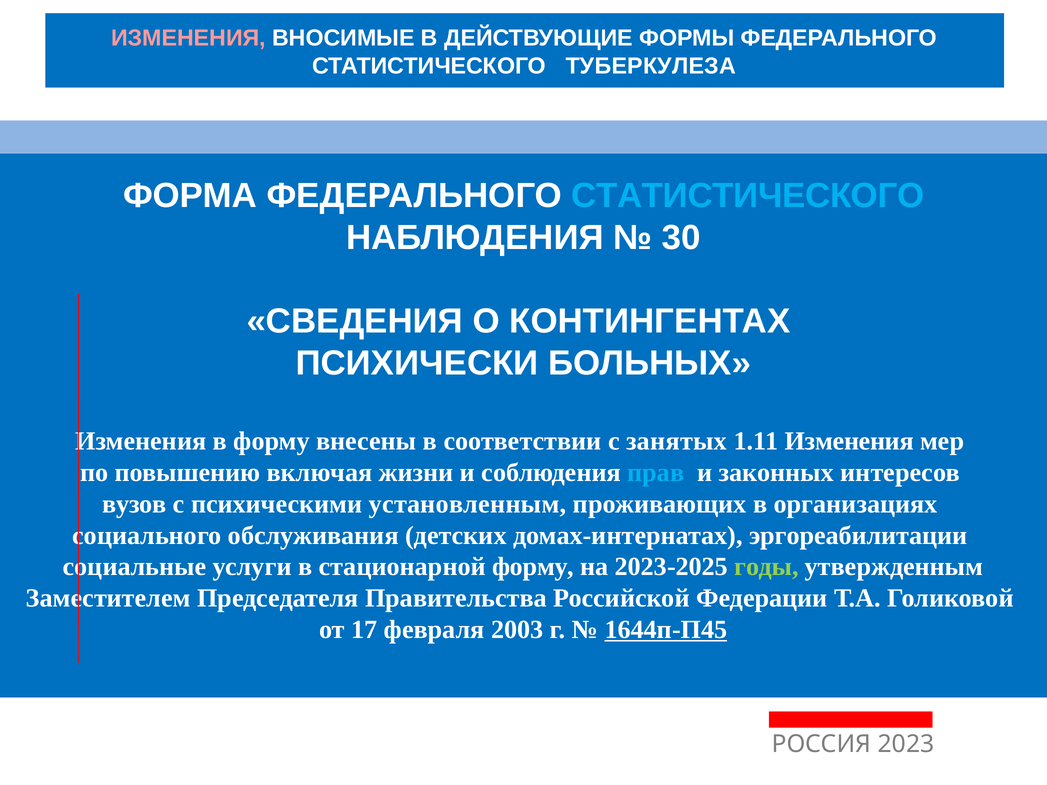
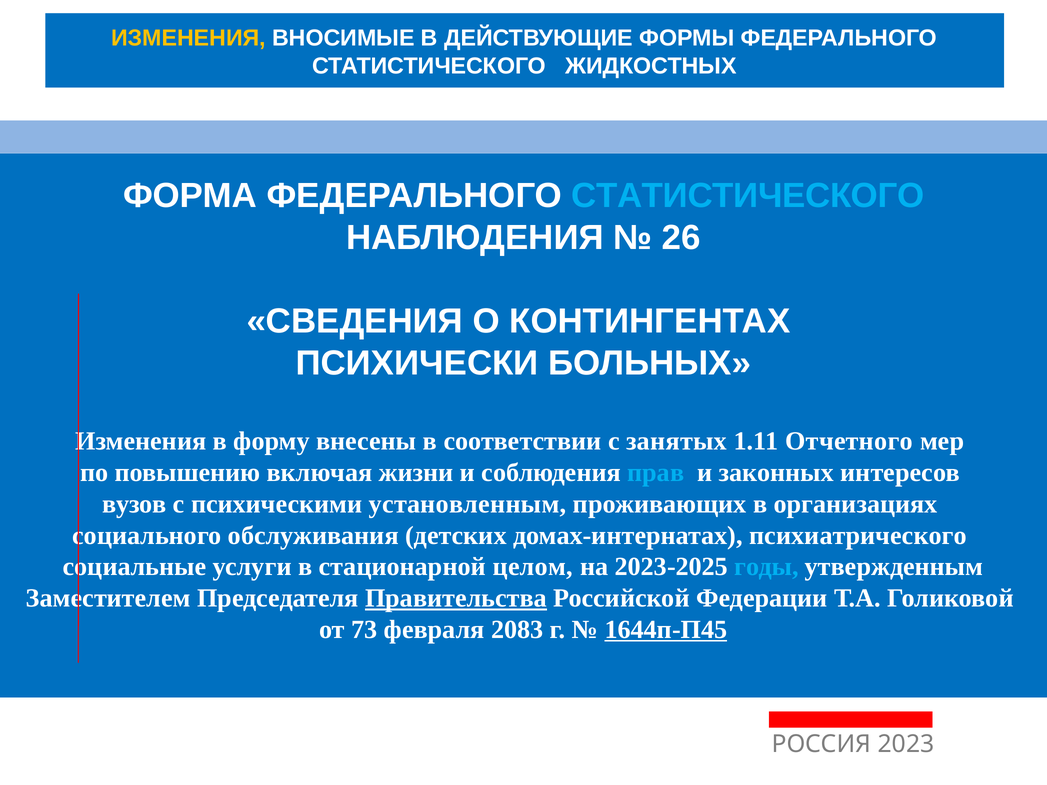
ИЗМЕНЕНИЯ colour: pink -> yellow (188, 38)
ТУБЕРКУЛЕЗА: ТУБЕРКУЛЕЗА -> ЖИДКОСТНЫХ (651, 66)
30: 30 -> 26 (681, 238)
1.11 Изменения: Изменения -> Отчетного (849, 441)
эргореабилитации: эргореабилитации -> психиатрического (858, 536)
стационарной форму: форму -> целом (533, 567)
годы colour: light green -> light blue (767, 567)
Правительства underline: none -> present (456, 598)
17: 17 -> 73 (364, 630)
2003: 2003 -> 2083 (517, 630)
